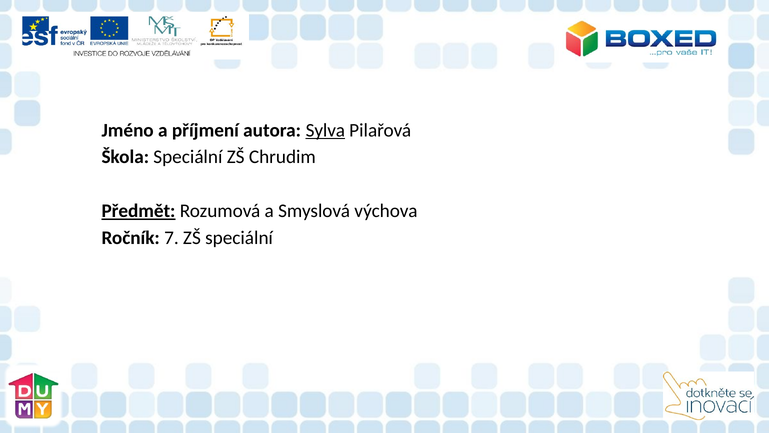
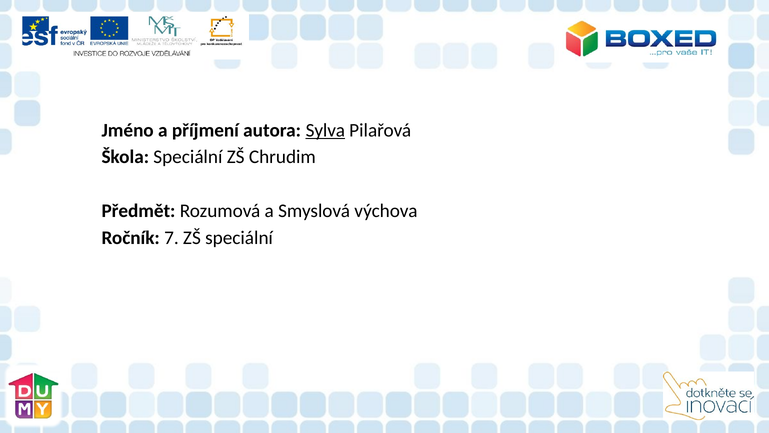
Předmět underline: present -> none (138, 211)
